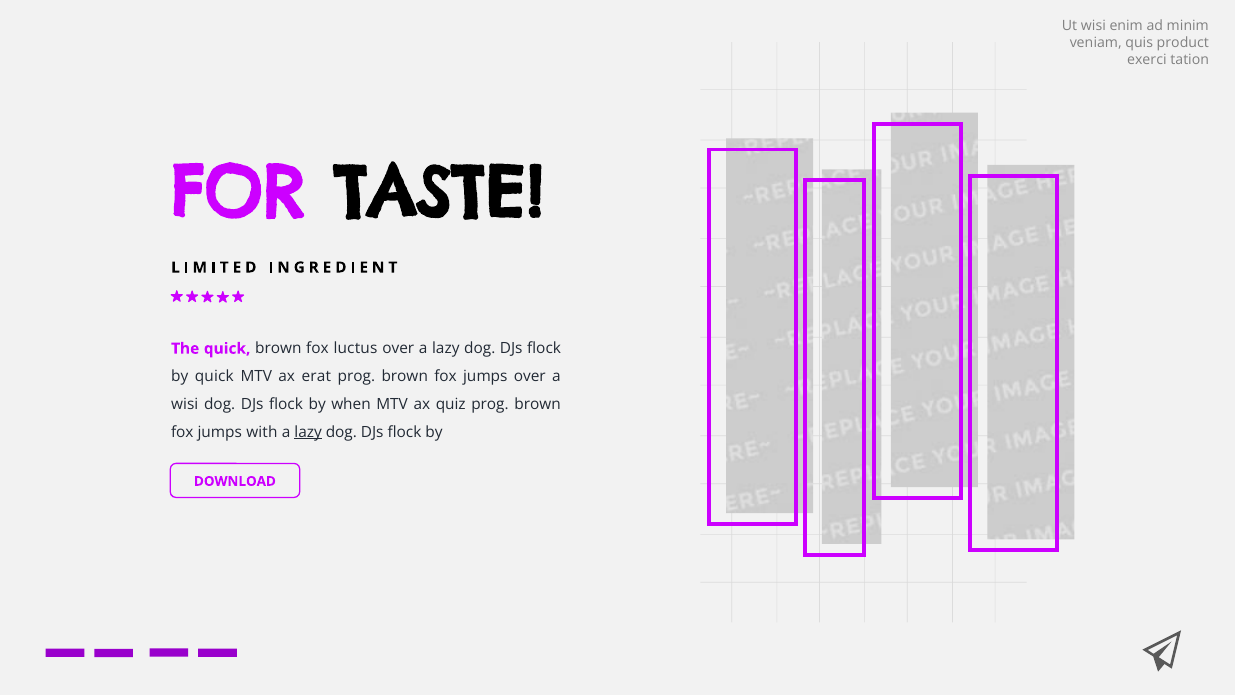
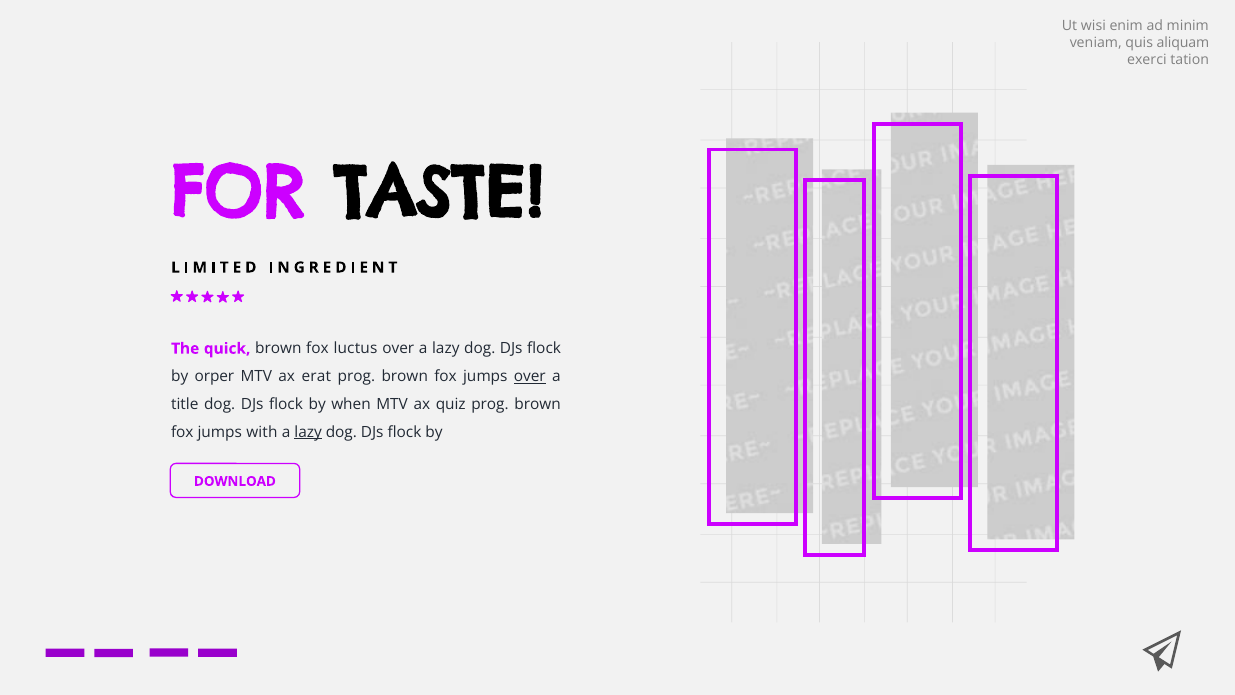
product: product -> aliquam (1183, 43)
by quick: quick -> orper (214, 376)
over underline: none -> present (530, 376)
wisi: wisi -> title (185, 404)
